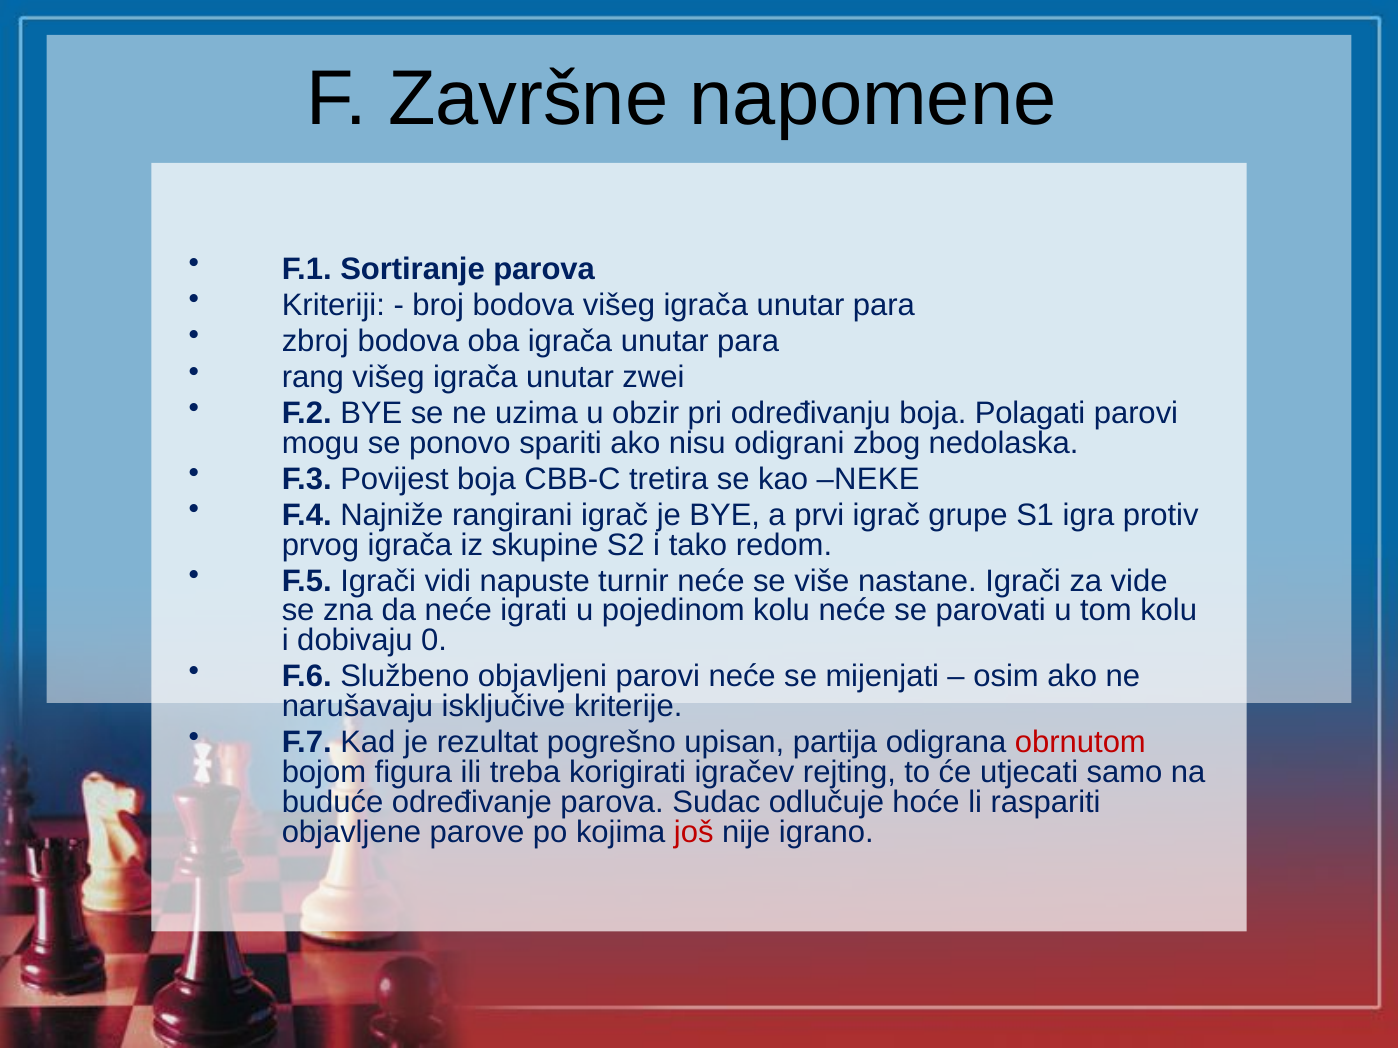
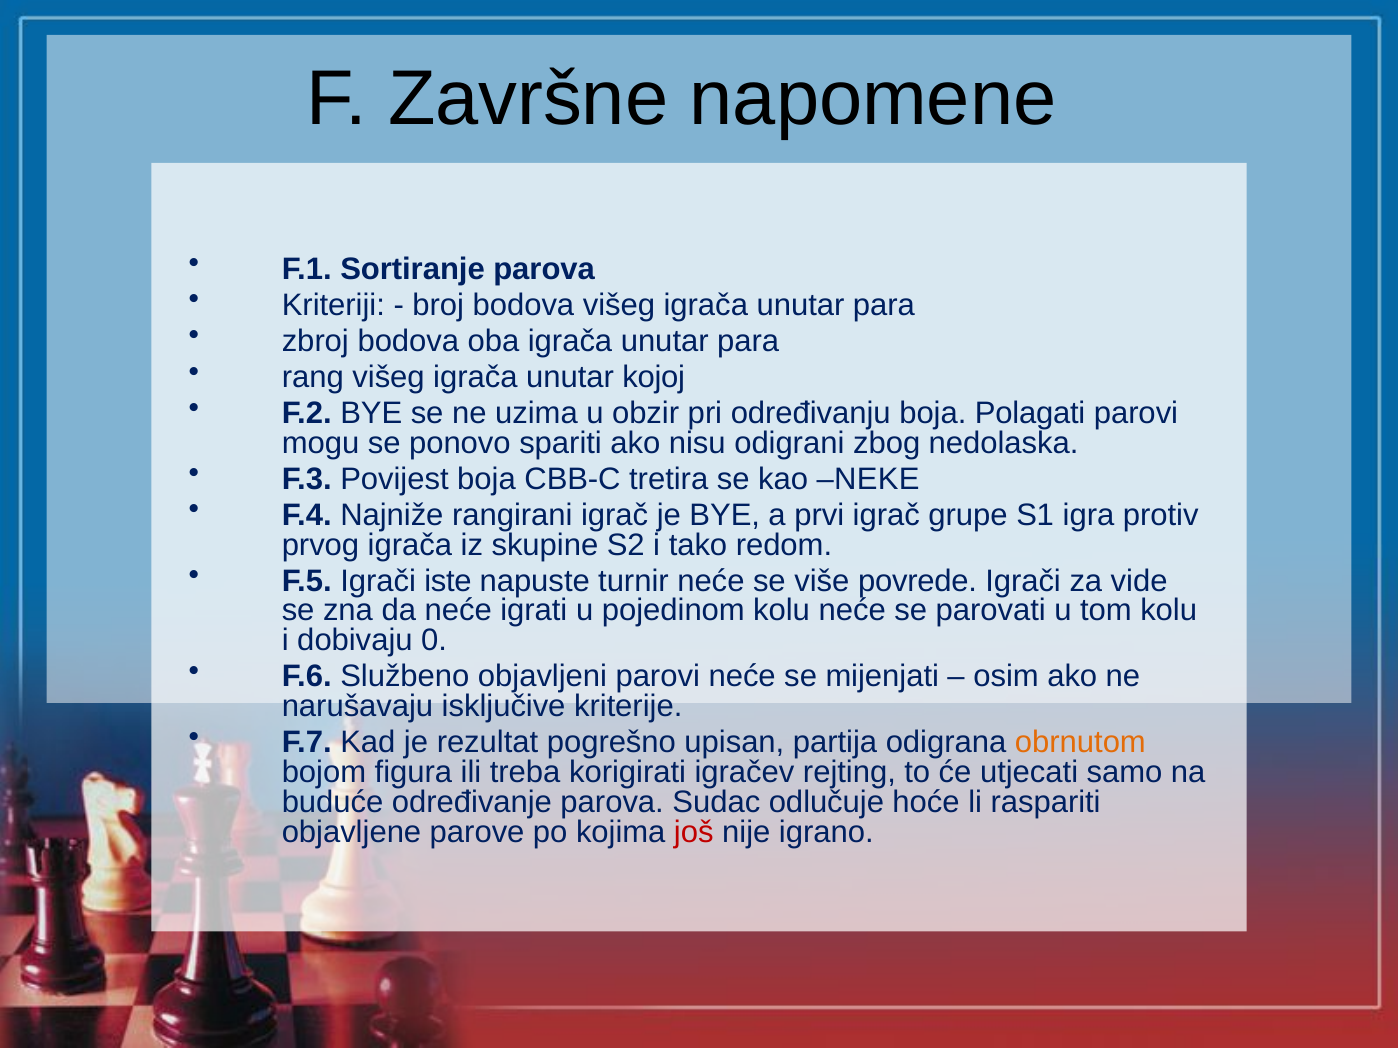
zwei: zwei -> kojoj (654, 377)
vidi: vidi -> iste (448, 581)
nastane: nastane -> povrede (917, 581)
obrnutom colour: red -> orange (1080, 743)
